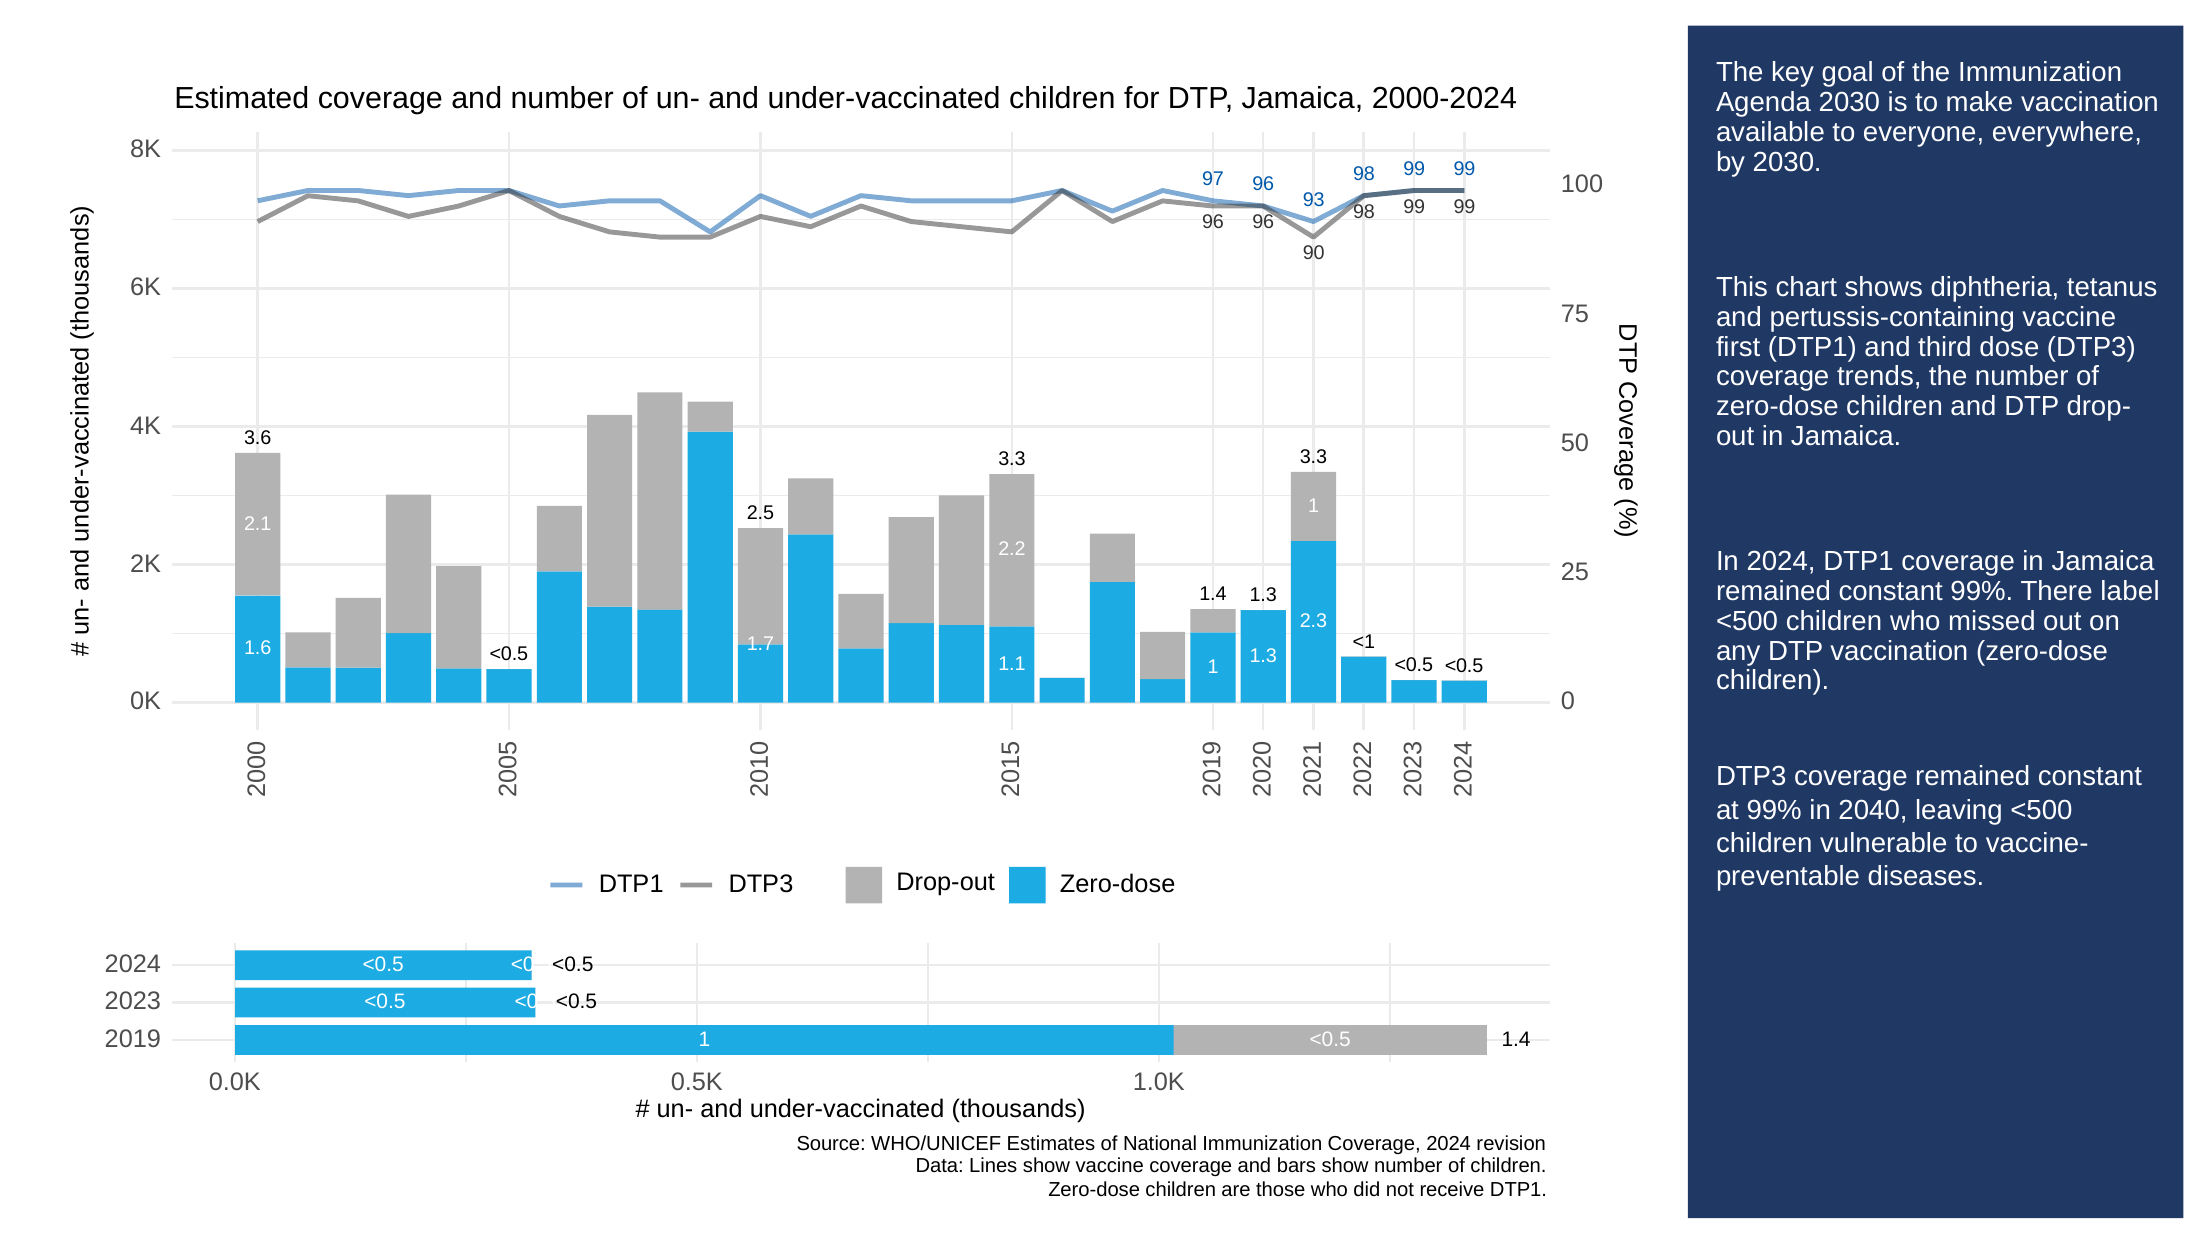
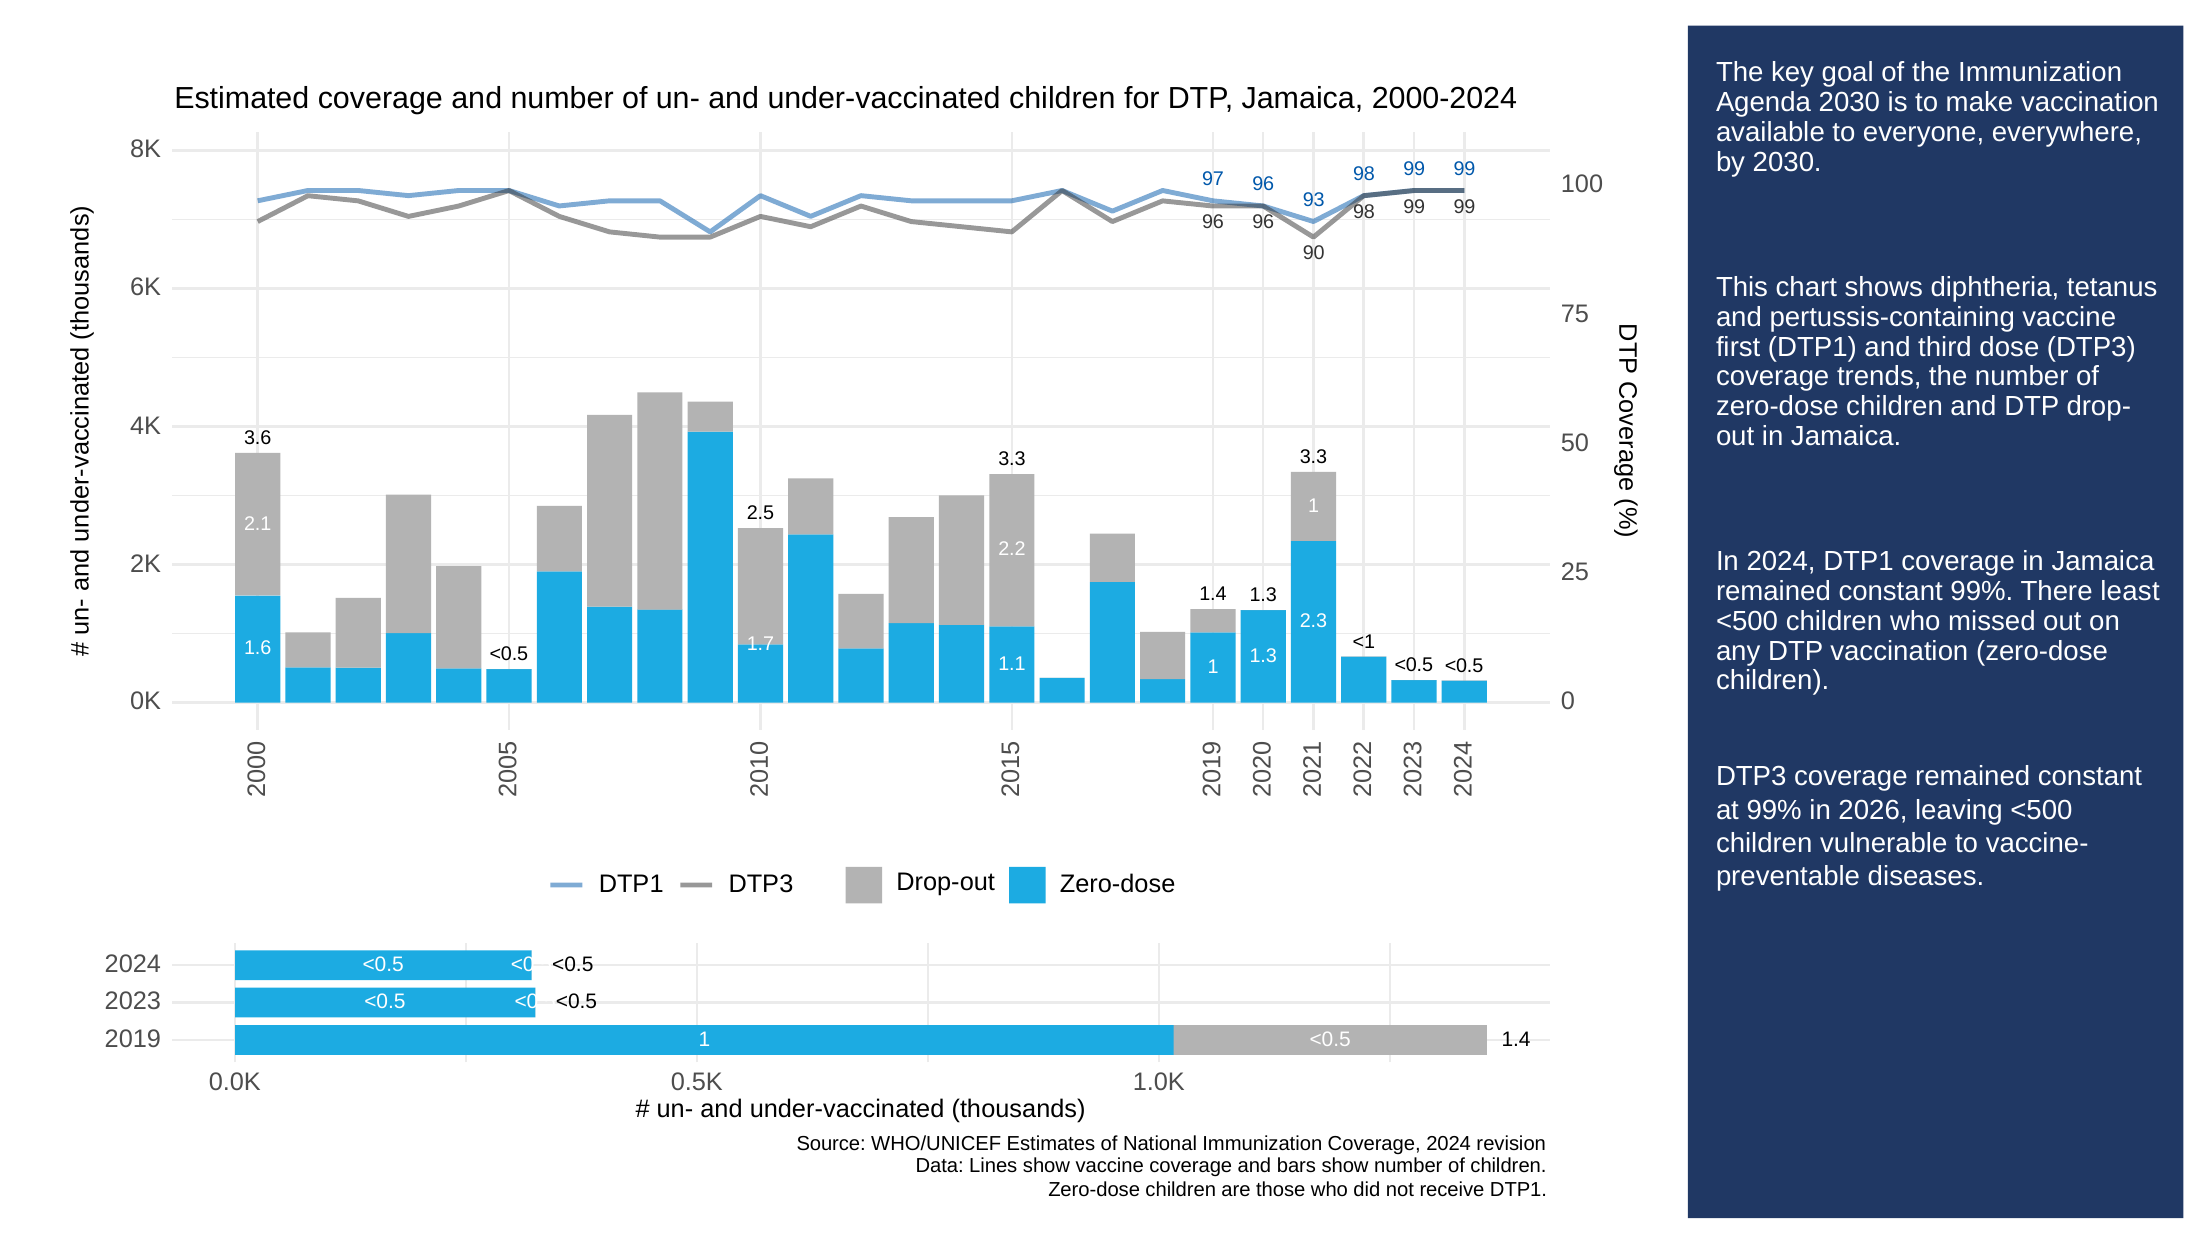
label: label -> least (2130, 591)
2040: 2040 -> 2026 (1873, 810)
